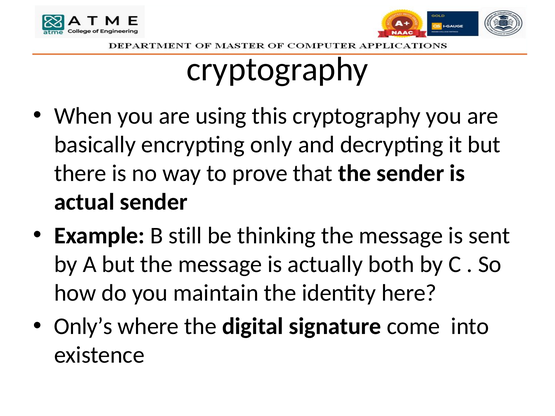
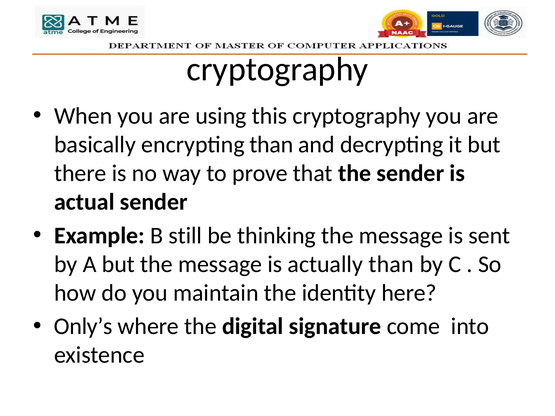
encrypting only: only -> than (271, 145)
actually both: both -> than (391, 264)
